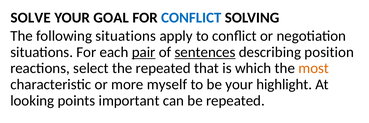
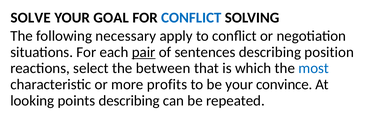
following situations: situations -> necessary (126, 36)
sentences underline: present -> none (205, 52)
the repeated: repeated -> between (163, 68)
most colour: orange -> blue (314, 68)
myself: myself -> profits (167, 84)
highlight: highlight -> convince (284, 84)
points important: important -> describing (129, 101)
